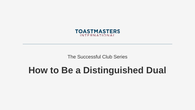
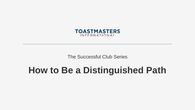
Dual: Dual -> Path (156, 70)
